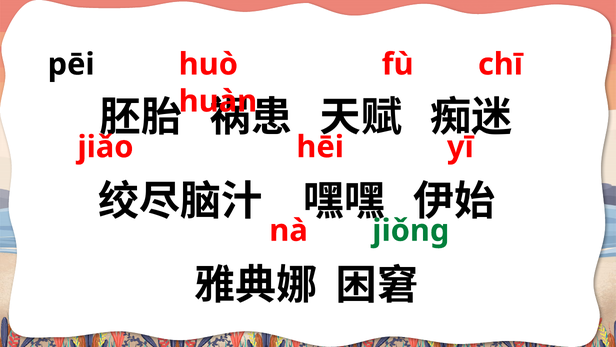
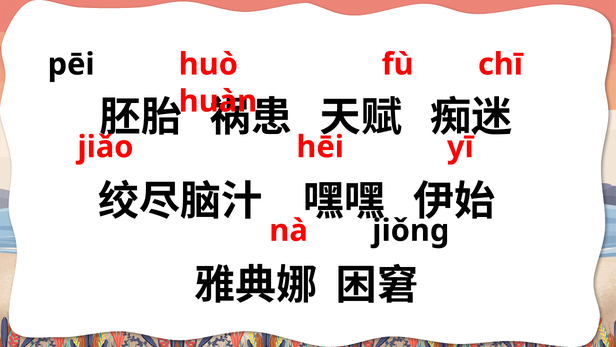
jiǒnɡ colour: green -> black (411, 230)
